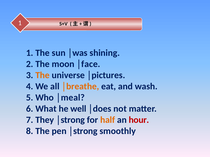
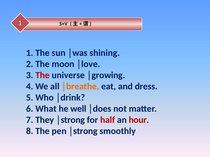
│face: │face -> │love (88, 64)
The colour: orange -> red (43, 75)
│pictures: │pictures -> │growing (106, 75)
wash: wash -> dress (146, 87)
│meal: │meal -> │drink (70, 98)
half colour: orange -> red (108, 120)
